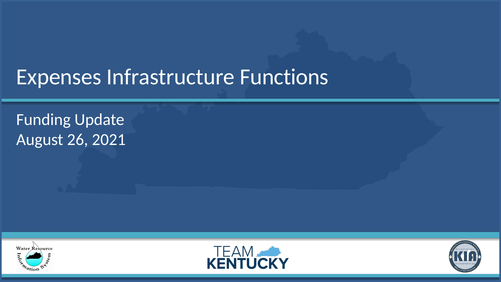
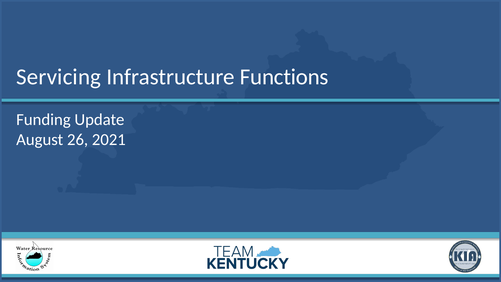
Expenses: Expenses -> Servicing (59, 77)
